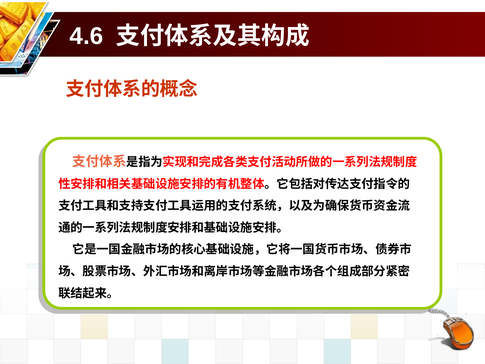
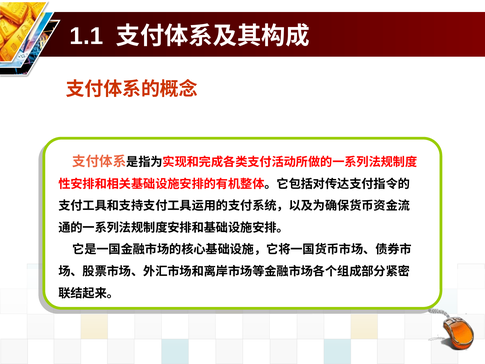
4.6: 4.6 -> 1.1 (86, 36)
